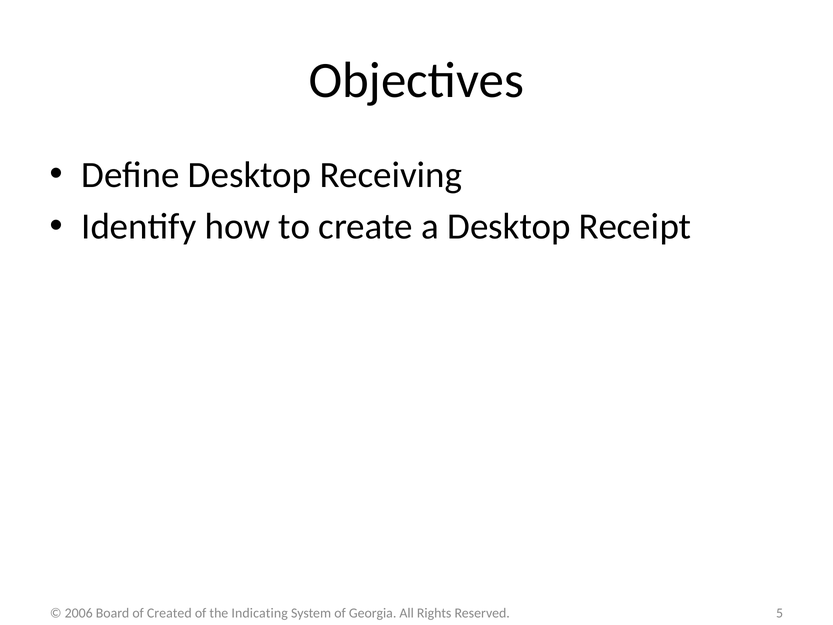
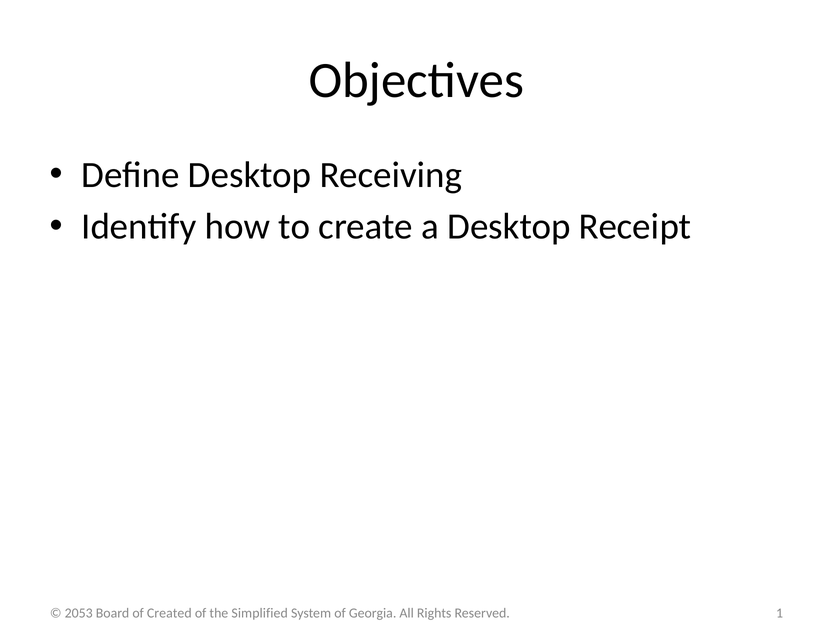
2006: 2006 -> 2053 (79, 613)
Indicating: Indicating -> Simplified (260, 613)
5: 5 -> 1 (780, 613)
